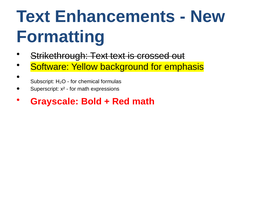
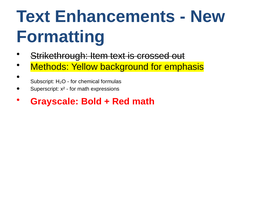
Strikethrough Text: Text -> Item (99, 56)
Software: Software -> Methods (50, 67)
